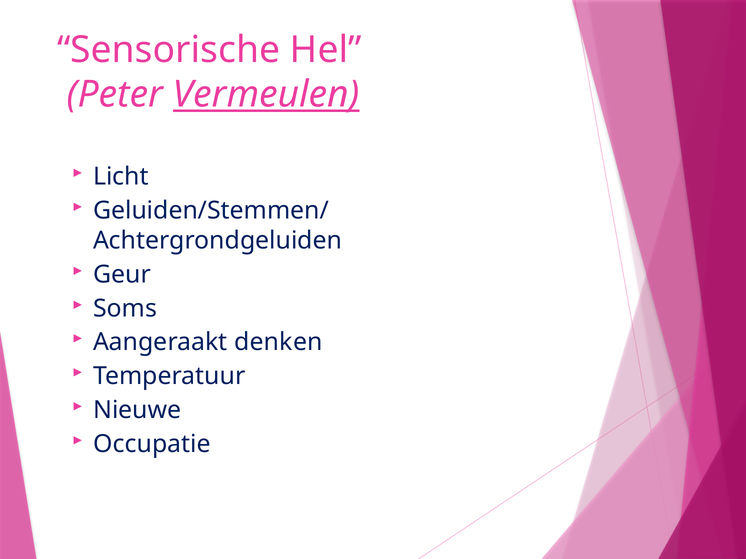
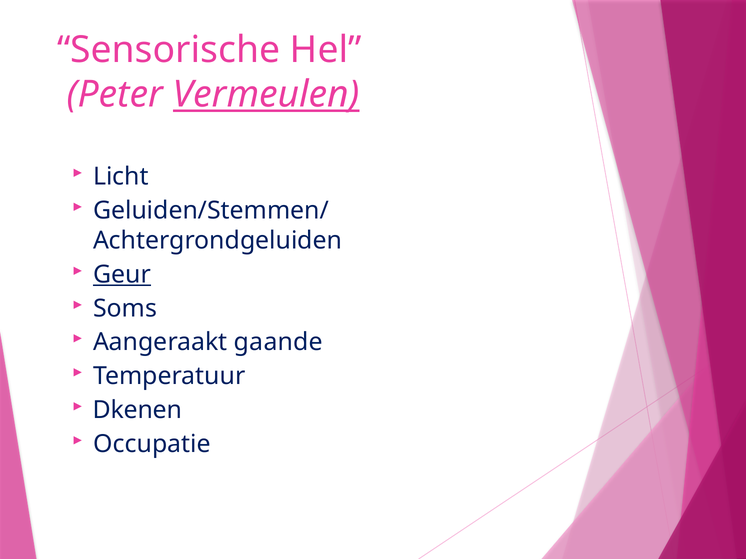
Geur underline: none -> present (122, 275)
denken: denken -> gaande (278, 343)
Nieuwe: Nieuwe -> Dkenen (137, 411)
